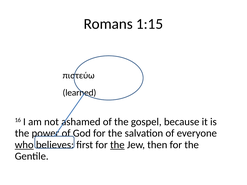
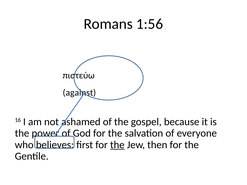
1:15: 1:15 -> 1:56 (150, 24)
learned: learned -> against (79, 93)
who underline: present -> none (24, 145)
